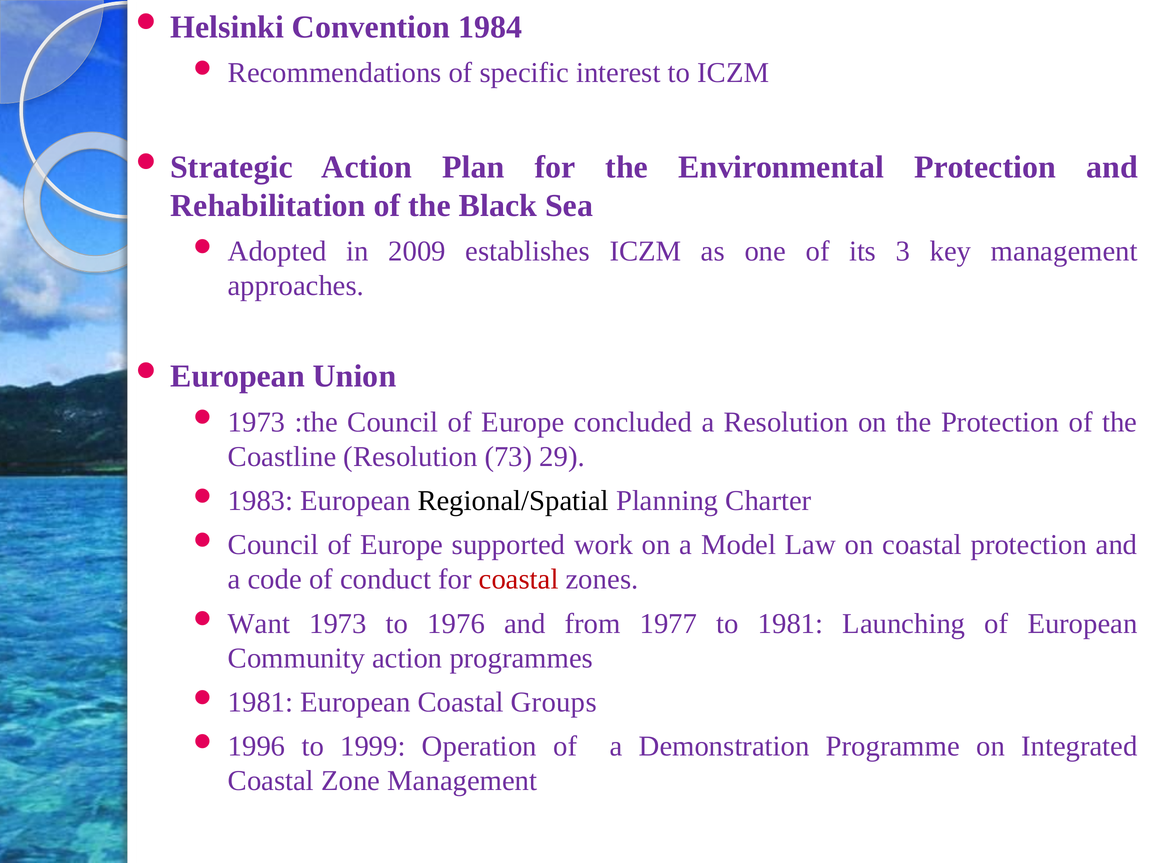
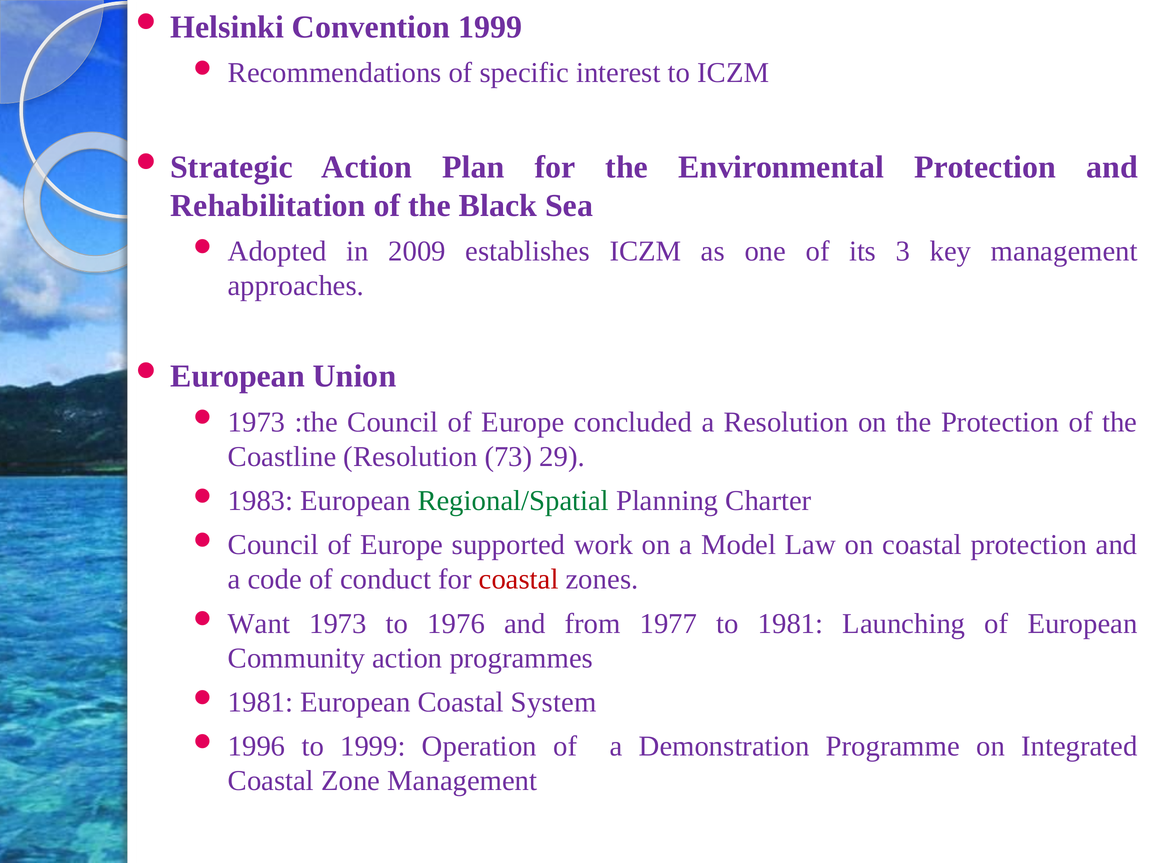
Convention 1984: 1984 -> 1999 (490, 27)
Regional/Spatial colour: black -> green (513, 500)
Groups: Groups -> System (554, 702)
